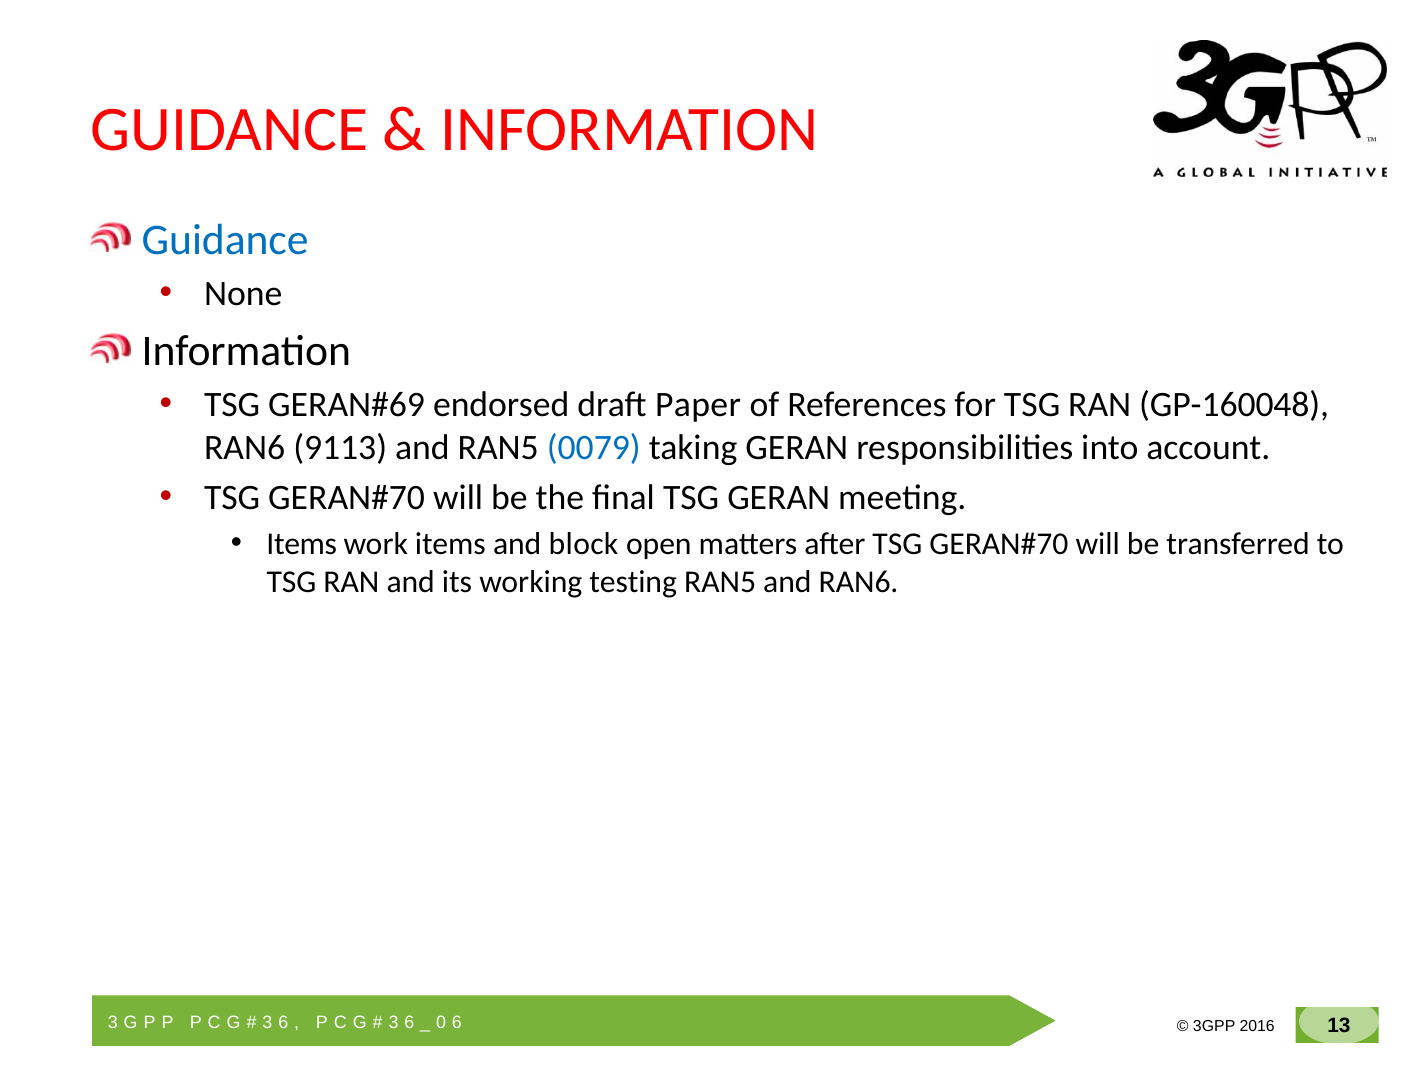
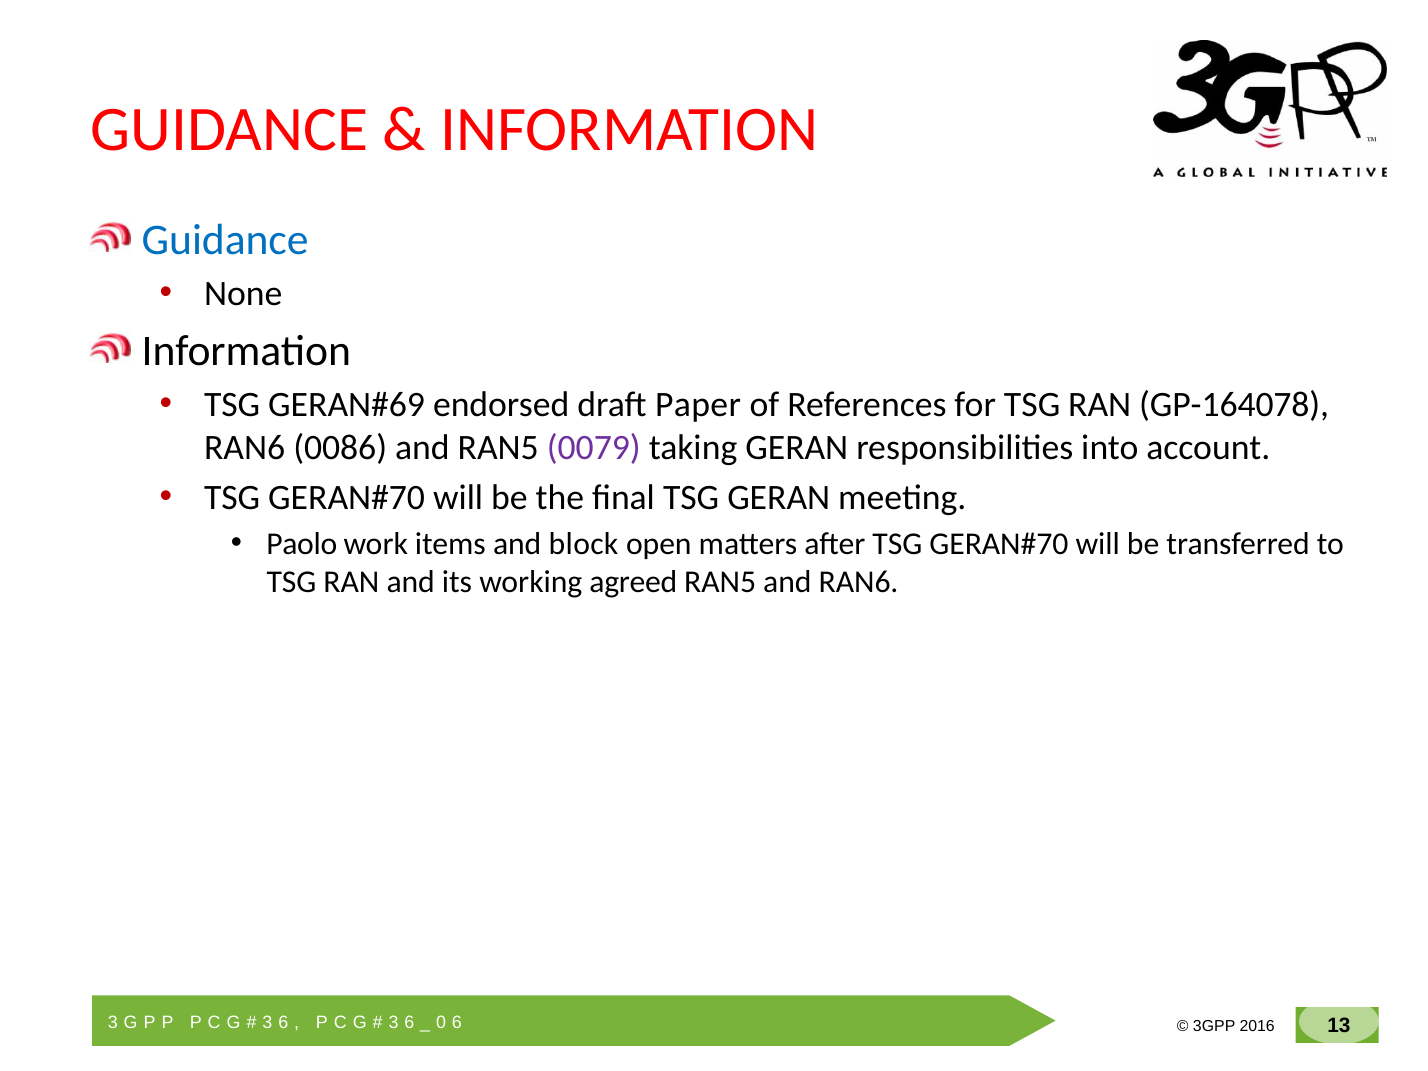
GP-160048: GP-160048 -> GP-164078 (1234, 405)
9113: 9113 -> 0086 (340, 448)
0079 colour: blue -> purple (594, 448)
Items: Items -> Paolo (302, 544)
testing: testing -> agreed (633, 582)
